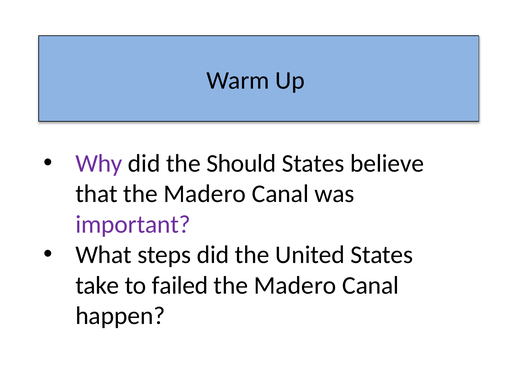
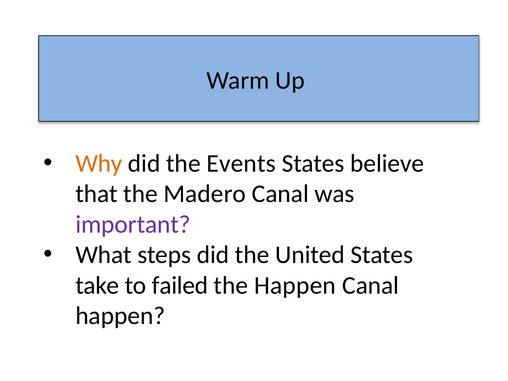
Why colour: purple -> orange (99, 163)
Should: Should -> Events (241, 163)
Madero: Madero -> Happen (295, 285)
